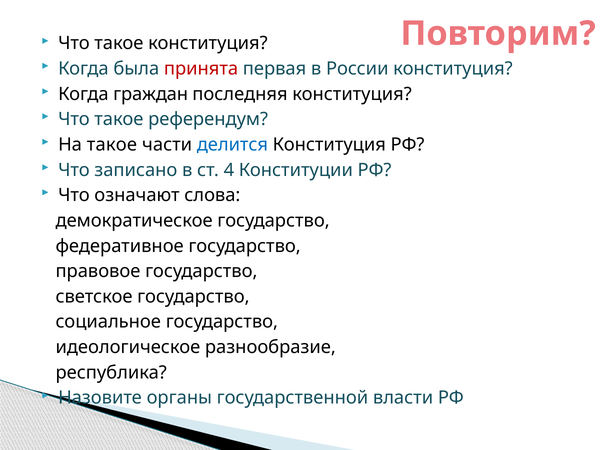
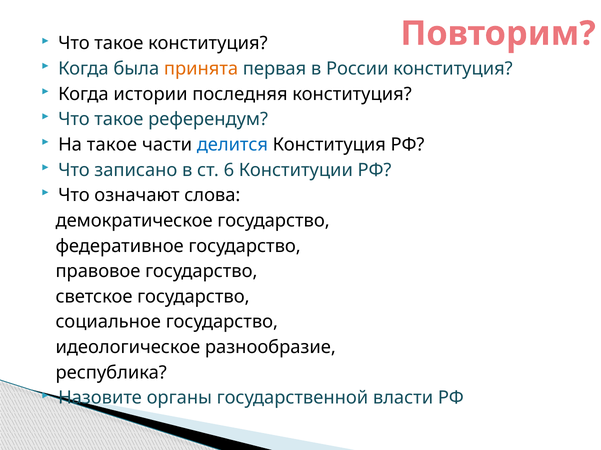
принята colour: red -> orange (201, 69)
граждан: граждан -> истории (150, 94)
4: 4 -> 6 (229, 170)
